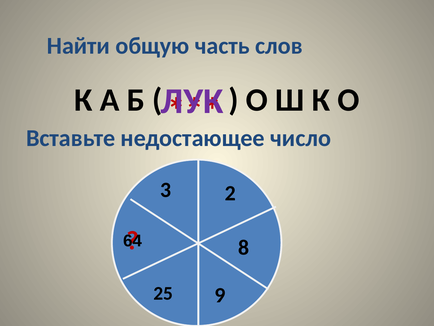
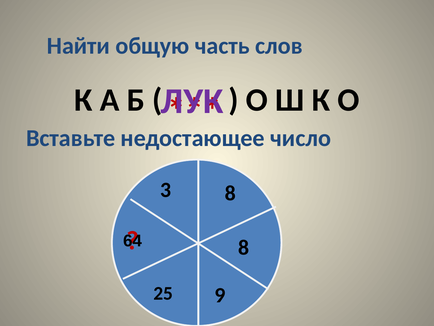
2: 2 -> 8 (230, 193)
